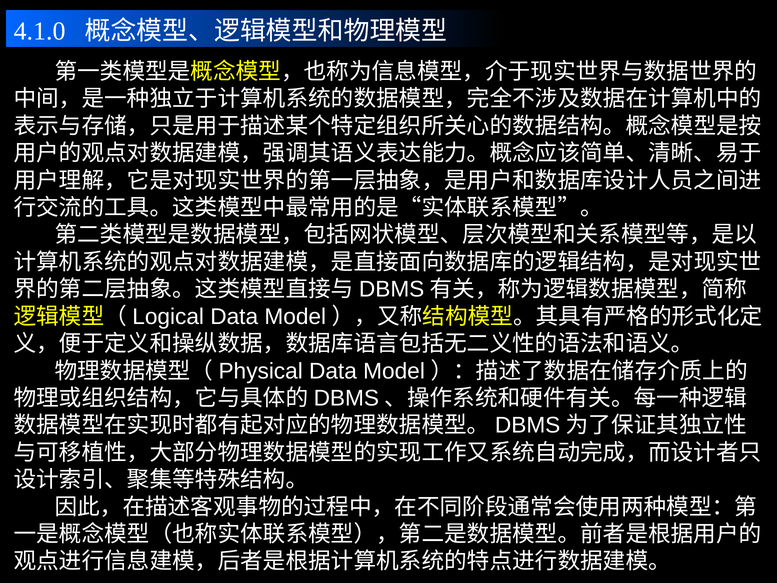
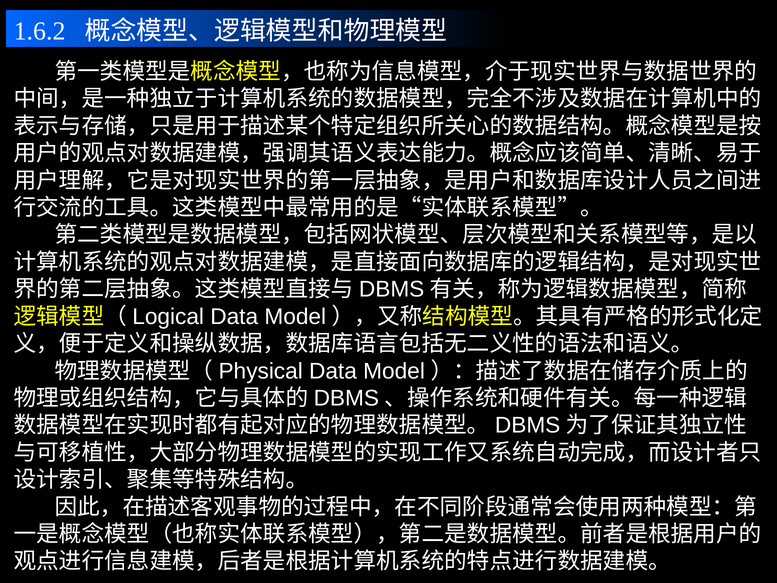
4.1.0: 4.1.0 -> 1.6.2 (40, 31)
